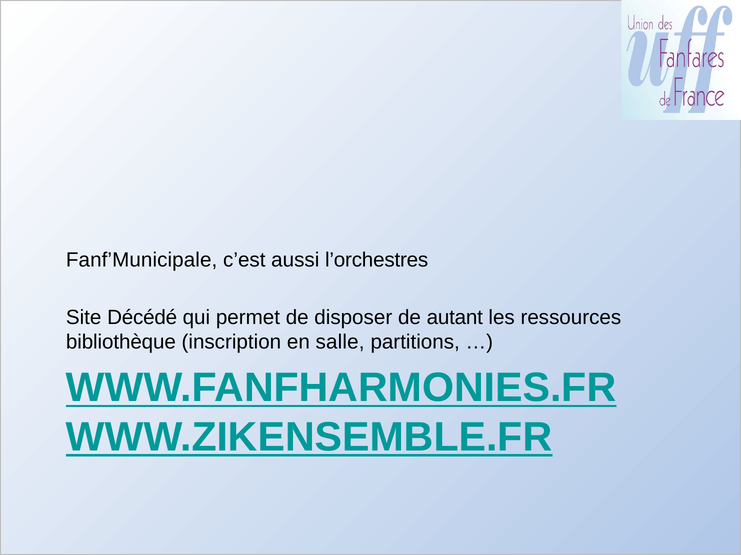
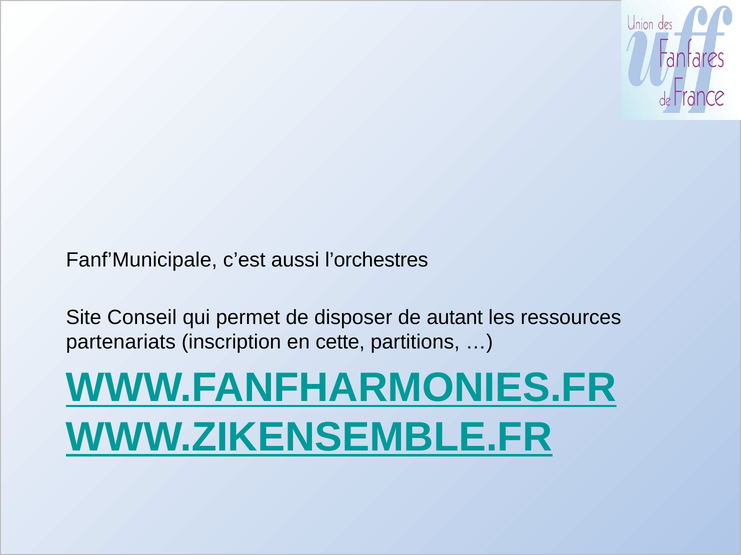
Décédé: Décédé -> Conseil (142, 318)
bibliothèque: bibliothèque -> partenariats (121, 342)
salle: salle -> cette (340, 342)
